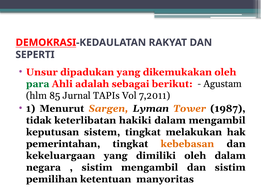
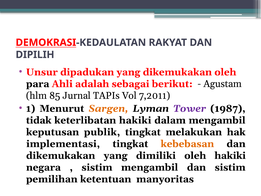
SEPERTI: SEPERTI -> DIPILIH (35, 55)
para colour: green -> black (38, 84)
Tower colour: orange -> purple (190, 108)
sistem: sistem -> publik (102, 132)
pemerintahan: pemerintahan -> implementasi (63, 144)
kekeluargaan: kekeluargaan -> dikemukakan (61, 155)
oleh dalam: dalam -> hakiki (230, 155)
